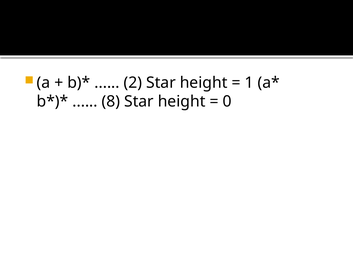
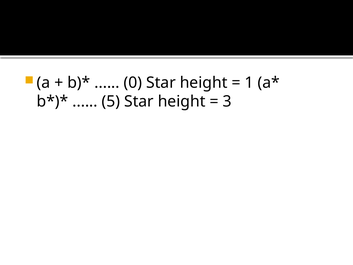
2: 2 -> 0 (133, 83)
8: 8 -> 5 (111, 101)
0: 0 -> 3 (227, 101)
